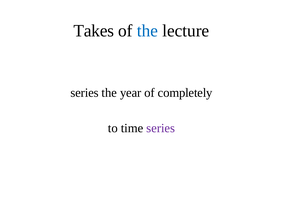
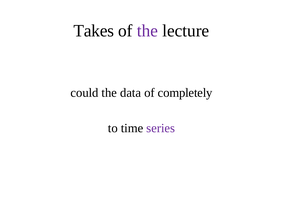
the colour: blue -> purple (147, 31)
series: series -> could (85, 92)
year: year -> data (131, 92)
